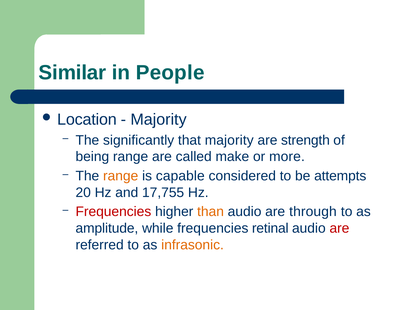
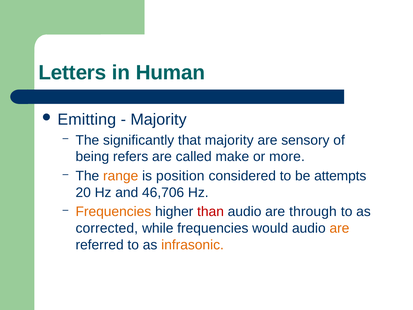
Similar: Similar -> Letters (72, 73)
People: People -> Human (170, 73)
Location: Location -> Emitting (87, 120)
strength: strength -> sensory (305, 140)
being range: range -> refers (131, 157)
capable: capable -> position (180, 176)
17,755: 17,755 -> 46,706 (163, 192)
Frequencies colour: red -> orange (113, 212)
than colour: orange -> red (211, 212)
amplitude: amplitude -> corrected (107, 228)
retinal: retinal -> would (270, 228)
are colour: red -> orange (339, 228)
